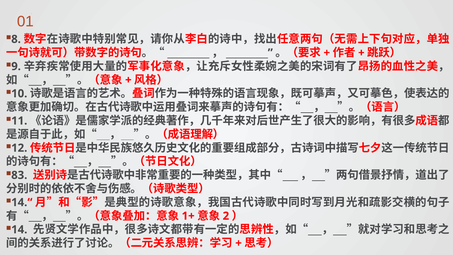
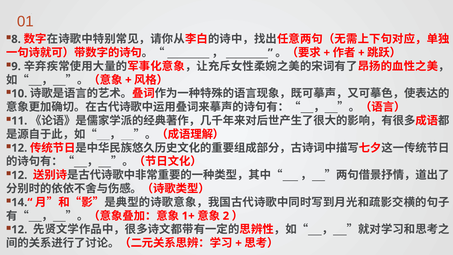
83: 83 -> 12 (19, 175)
14: 14 -> 12 (19, 229)
